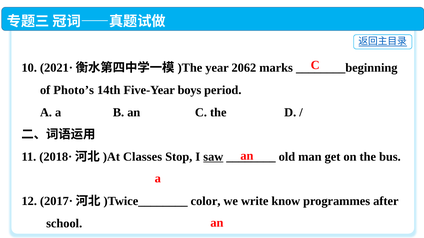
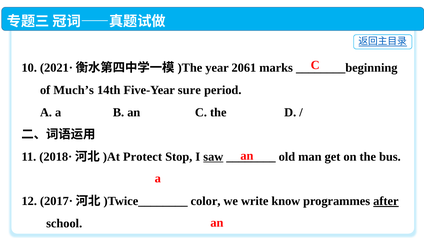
2062: 2062 -> 2061 (244, 68)
Photo’s: Photo’s -> Much’s (74, 90)
boys: boys -> sure (189, 90)
Classes: Classes -> Protect (143, 157)
after underline: none -> present (386, 202)
